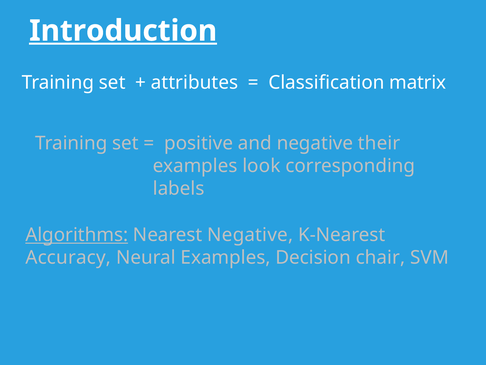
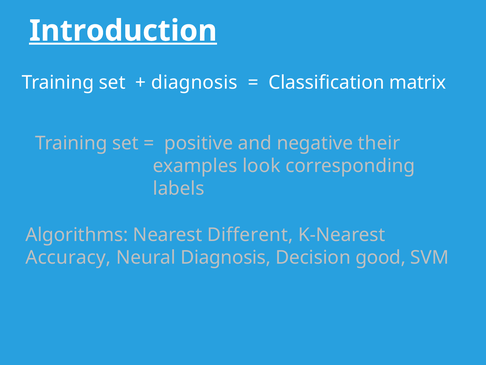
attributes: attributes -> diagnosis (194, 83)
Algorithms underline: present -> none (77, 235)
Nearest Negative: Negative -> Different (250, 235)
Neural Examples: Examples -> Diagnosis (226, 257)
chair: chair -> good (381, 257)
